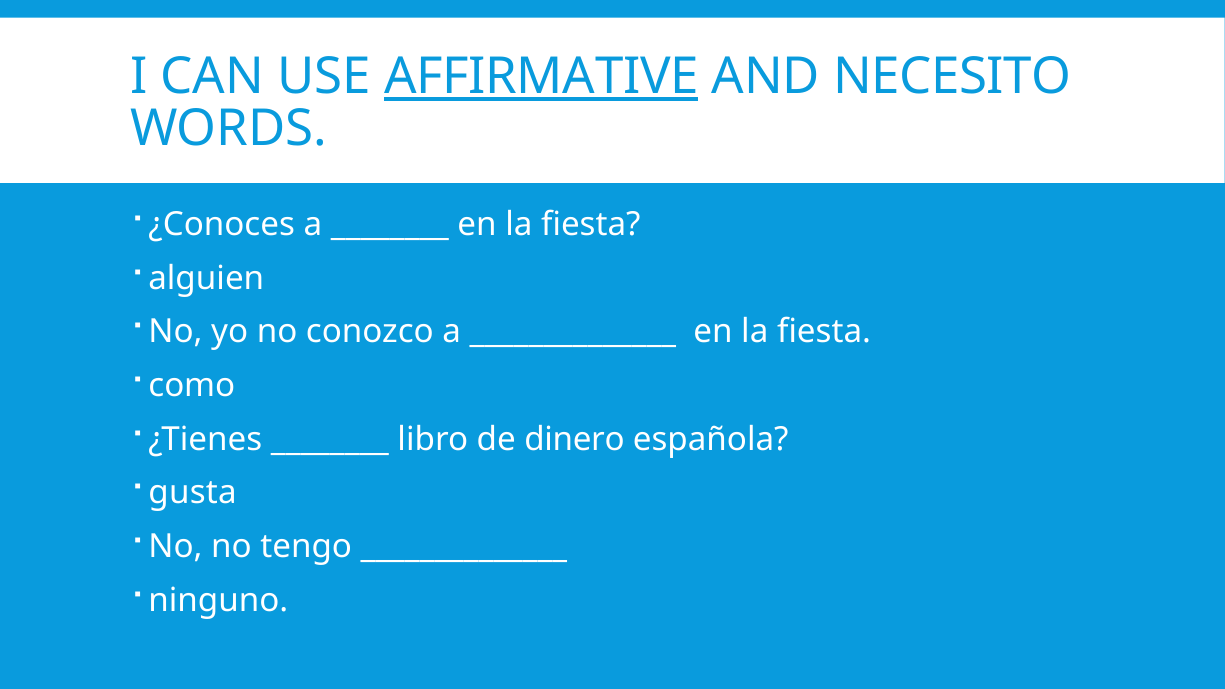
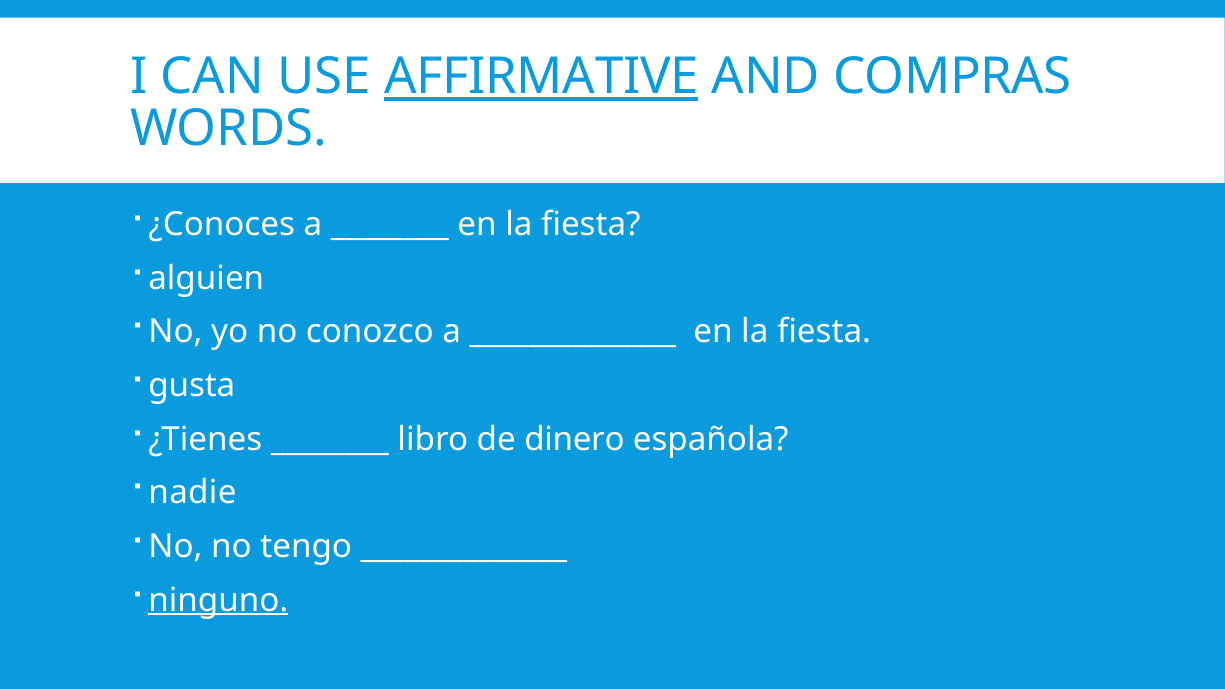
NECESITO: NECESITO -> COMPRAS (953, 77)
como: como -> gusta (192, 385)
gusta: gusta -> nadie (193, 493)
ninguno underline: none -> present (218, 600)
